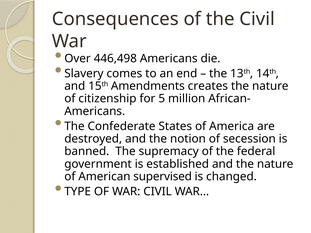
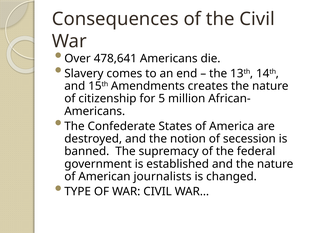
446,498: 446,498 -> 478,641 (115, 59)
supervised: supervised -> journalists (163, 177)
